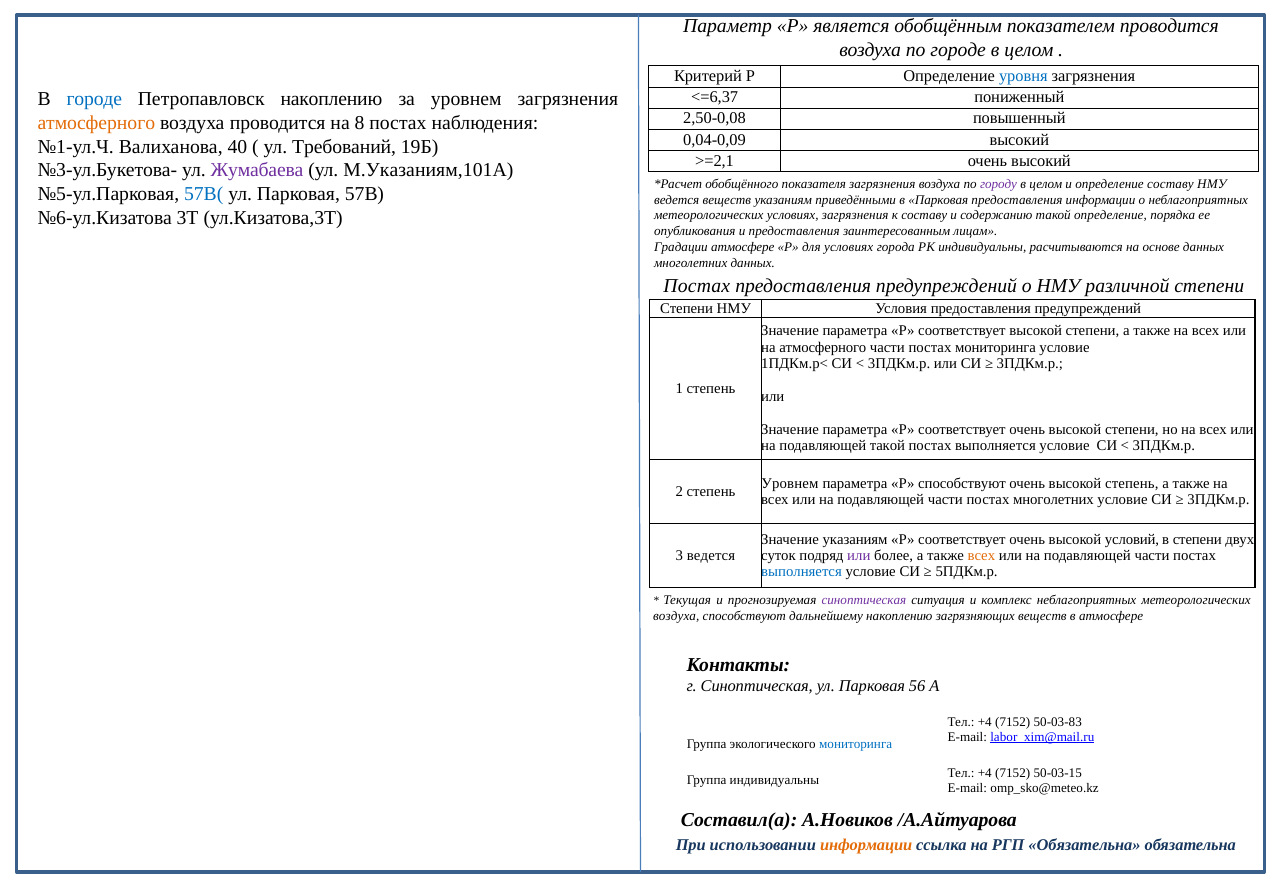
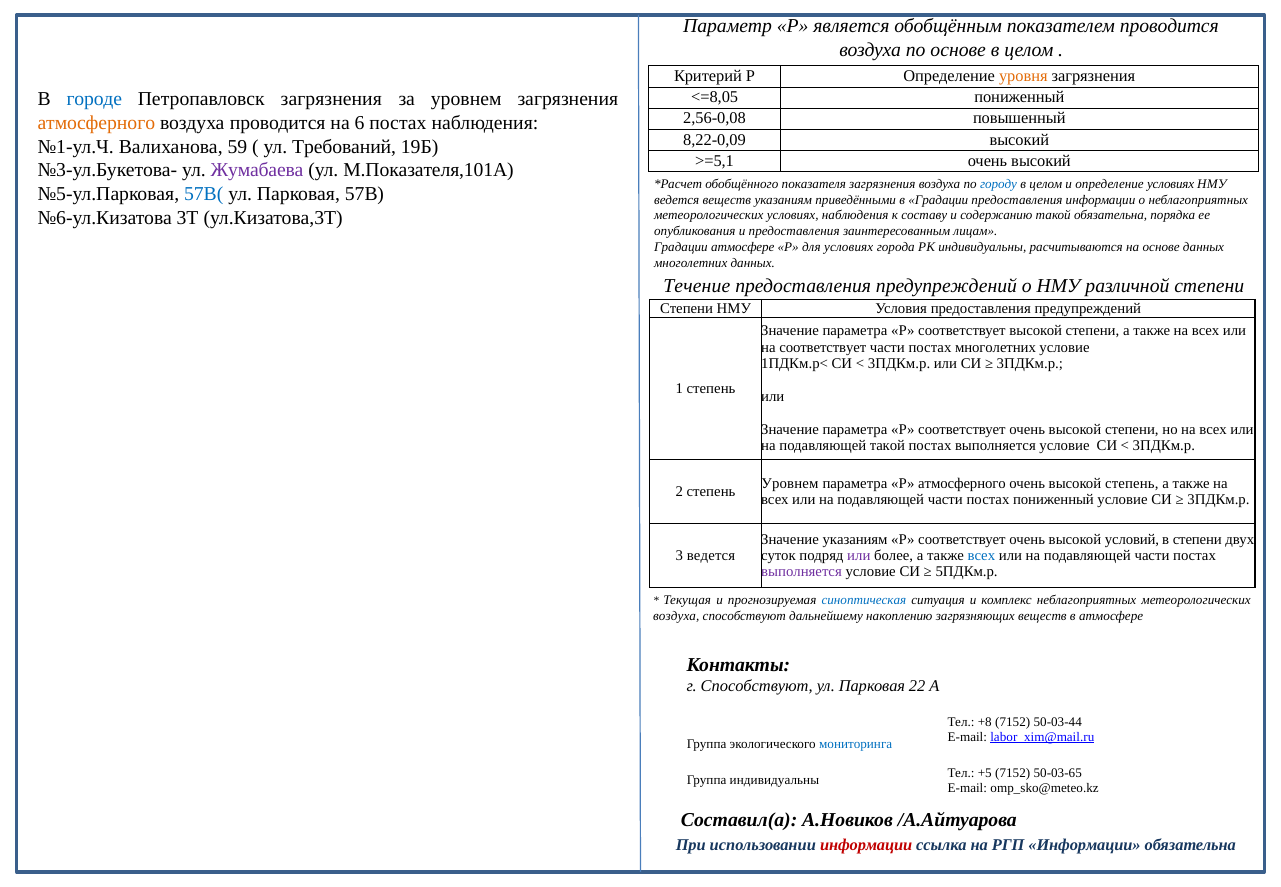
по городе: городе -> основе (958, 50)
уровня colour: blue -> orange (1023, 76)
<=6,37: <=6,37 -> <=8,05 (715, 97)
Петропавловск накоплению: накоплению -> загрязнения (331, 99)
2,50-0,08: 2,50-0,08 -> 2,56-0,08 (715, 118)
8: 8 -> 6 (360, 123)
0,04-0,09: 0,04-0,09 -> 8,22-0,09 (715, 140)
40: 40 -> 59 (237, 147)
>=2,1: >=2,1 -> >=5,1 (715, 161)
М.Указаниям,101А: М.Указаниям,101А -> М.Показателя,101А (429, 170)
городу colour: purple -> blue (999, 184)
определение составу: составу -> условиях (1171, 184)
в Парковая: Парковая -> Градации (938, 200)
условиях загрязнения: загрязнения -> наблюдения (855, 215)
такой определение: определение -> обязательна (1111, 215)
Постах: Постах -> Течение (697, 286)
на атмосферного: атмосферного -> соответствует (823, 347)
постах мониторинга: мониторинга -> многолетних (995, 347)
Р способствуют: способствуют -> атмосферного (962, 483)
постах многолетних: многолетних -> пониженный (1053, 500)
всех colour: orange -> blue (981, 556)
выполняется colour: blue -> purple (802, 572)
синоптическая colour: purple -> blue (864, 601)
г Синоптическая: Синоптическая -> Способствуют (757, 686)
56: 56 -> 22 (917, 686)
+4: +4 -> +8 (985, 722)
50-03-83: 50-03-83 -> 50-03-44 (1058, 722)
+4: +4 -> +5 (985, 773)
50-03-15: 50-03-15 -> 50-03-65 (1058, 773)
информации colour: orange -> red (866, 844)
РГП Обязательна: Обязательна -> Информации (1085, 844)
